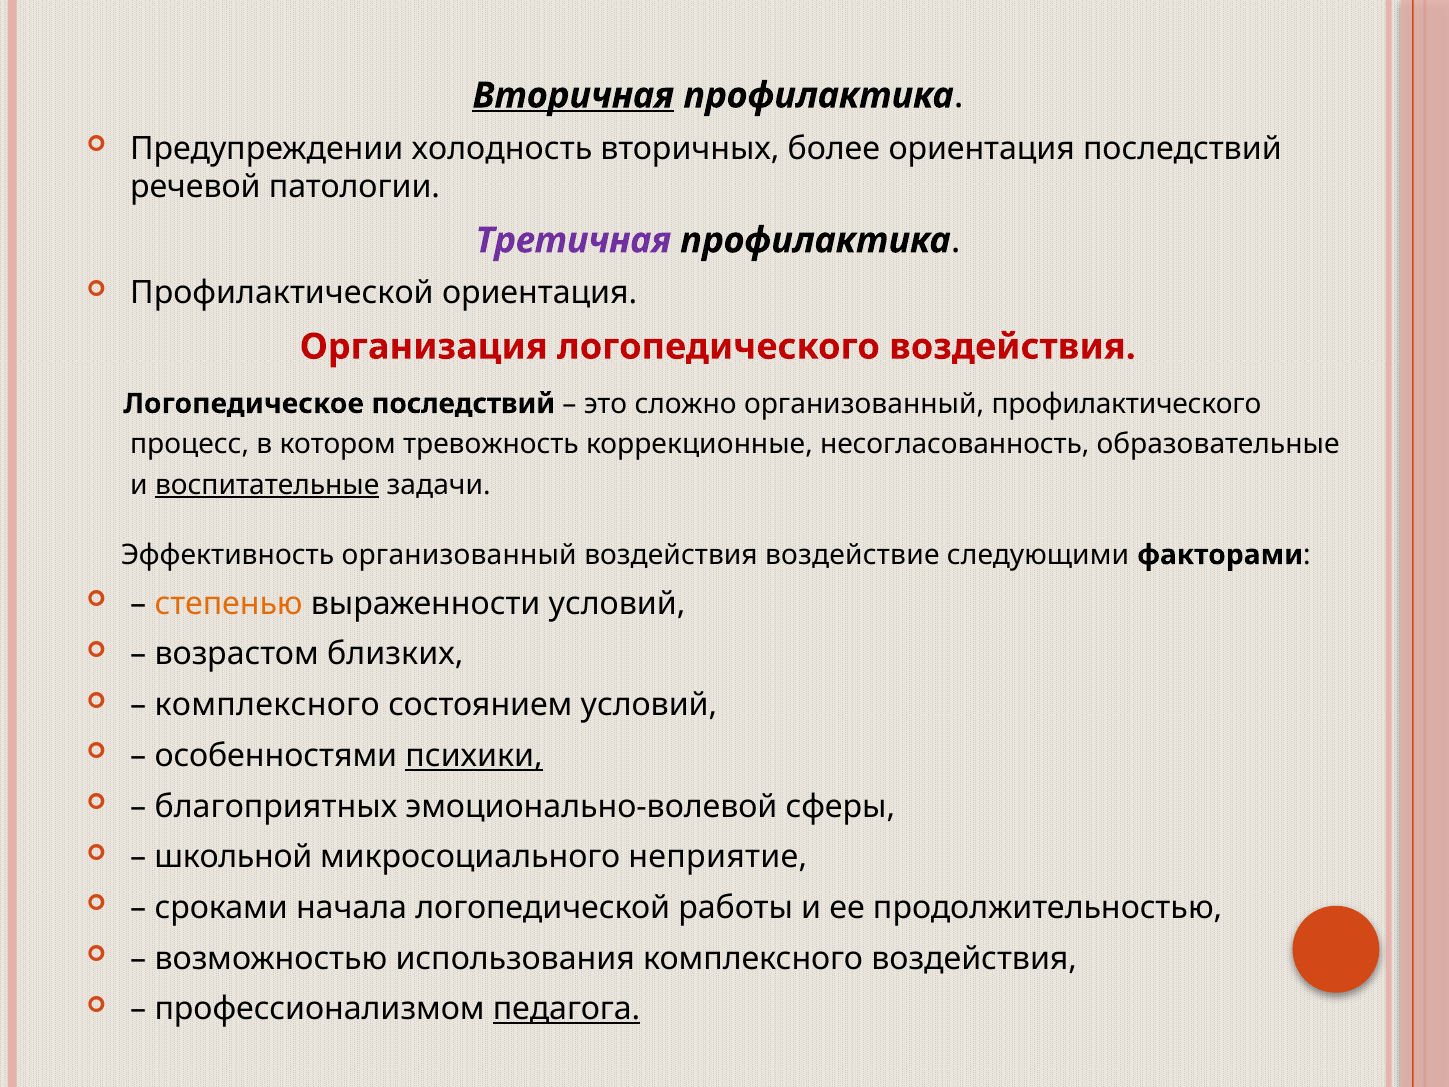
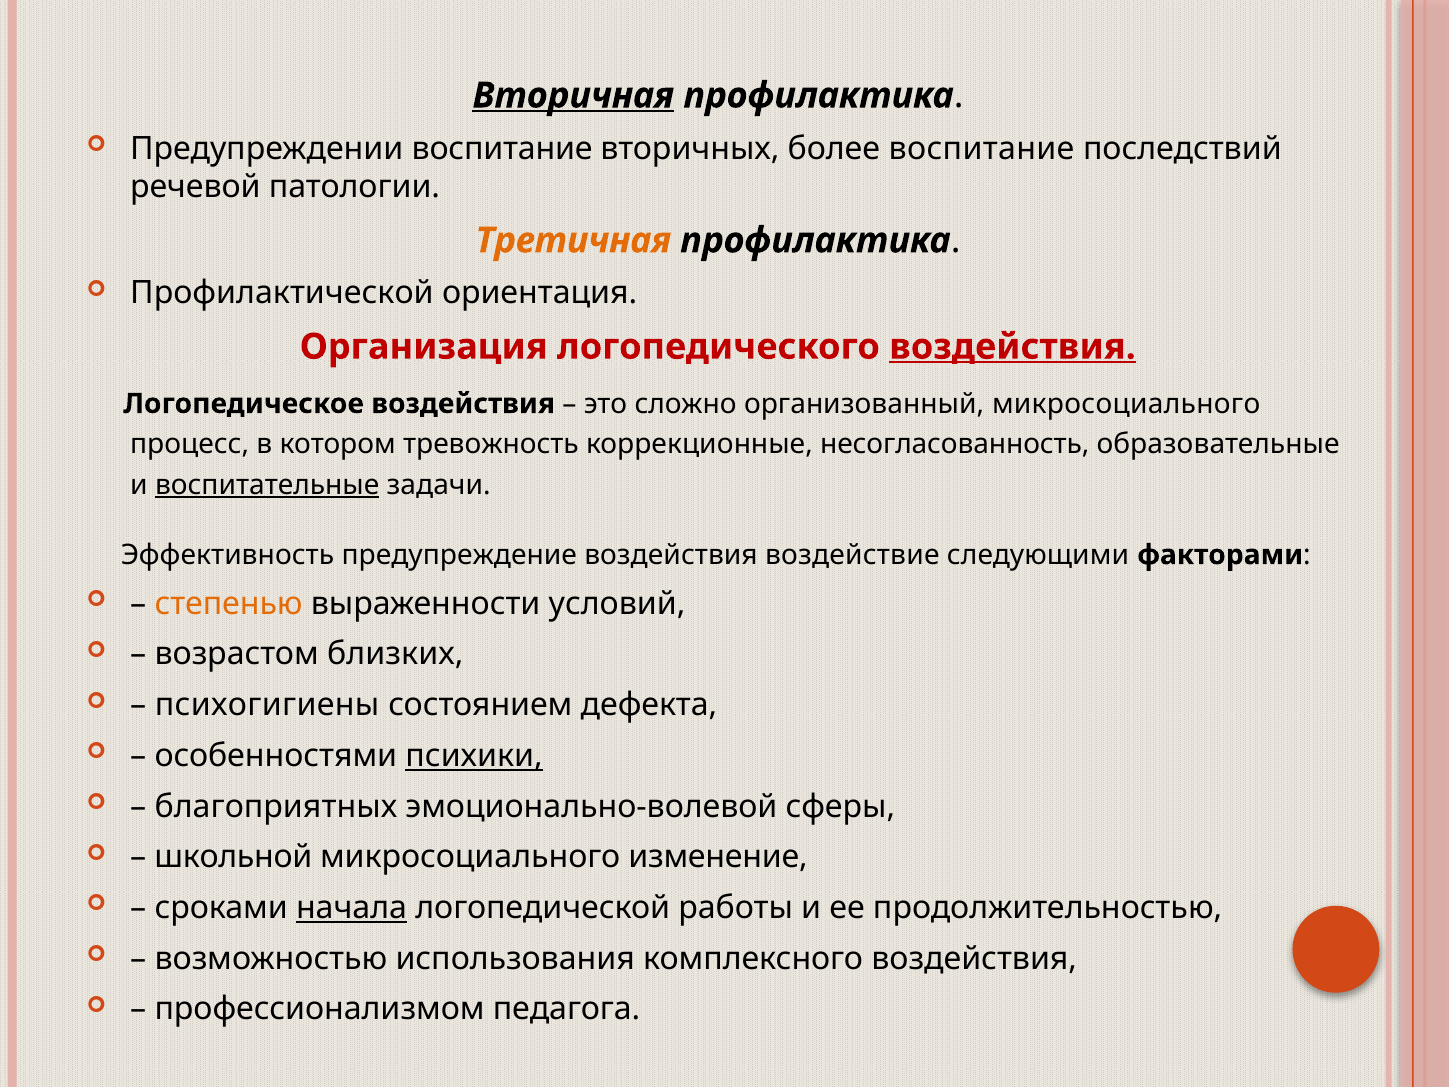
Предупреждении холодность: холодность -> воспитание (502, 148)
более ориентация: ориентация -> воспитание (982, 148)
Третичная colour: purple -> orange (573, 240)
воздействия underline: none -> present (1013, 347)
Логопедическое последствий: последствий -> воздействия (463, 404)
организованный профилактического: профилактического -> микросоциального (1126, 404)
Эффективность организованный: организованный -> предупреждение (459, 555)
комплексного: комплексного -> психогигиены (267, 705)
состоянием условий: условий -> дефекта (649, 705)
неприятие: неприятие -> изменение (718, 857)
начала underline: none -> present (352, 908)
педагога underline: present -> none (567, 1009)
